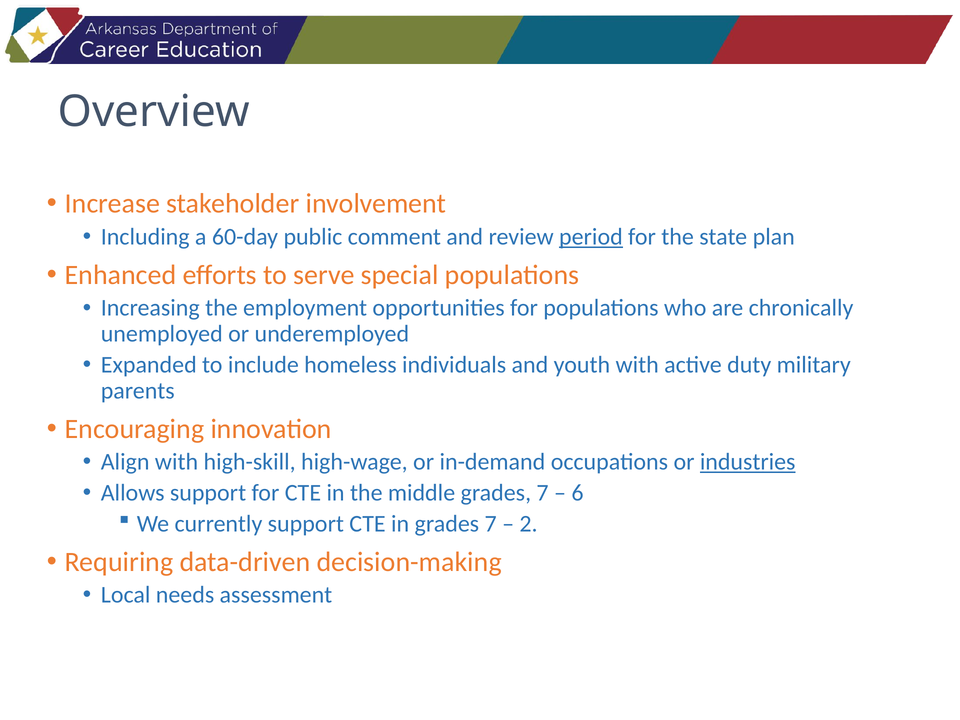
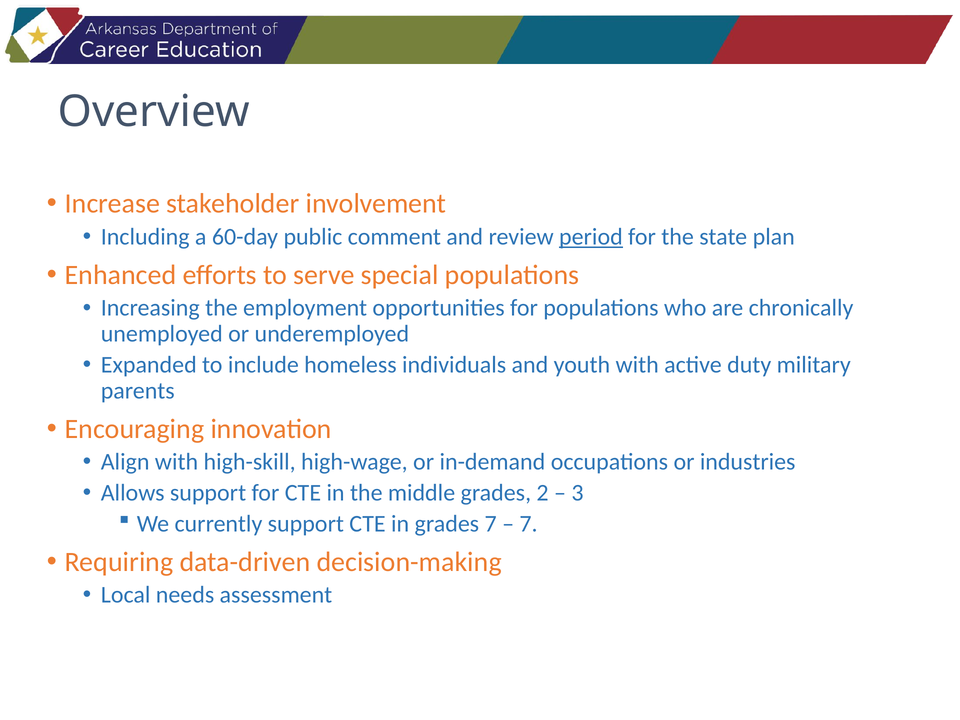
industries underline: present -> none (748, 462)
middle grades 7: 7 -> 2 (543, 493)
6: 6 -> 3 (577, 493)
2: 2 -> 7 (529, 524)
